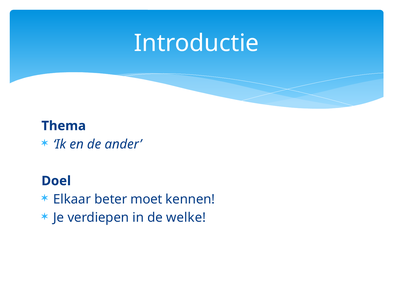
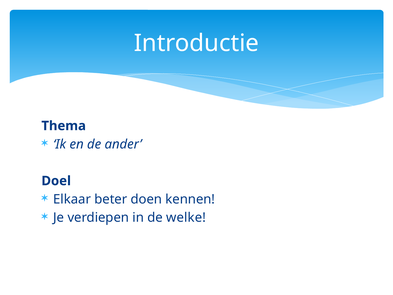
moet: moet -> doen (146, 199)
